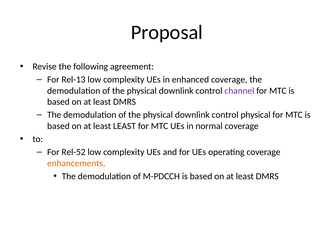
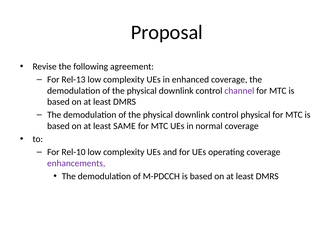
least LEAST: LEAST -> SAME (124, 126)
Rel-52: Rel-52 -> Rel-10 (73, 152)
enhancements colour: orange -> purple (76, 163)
